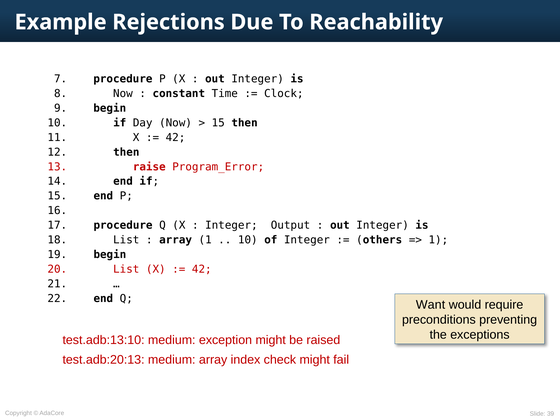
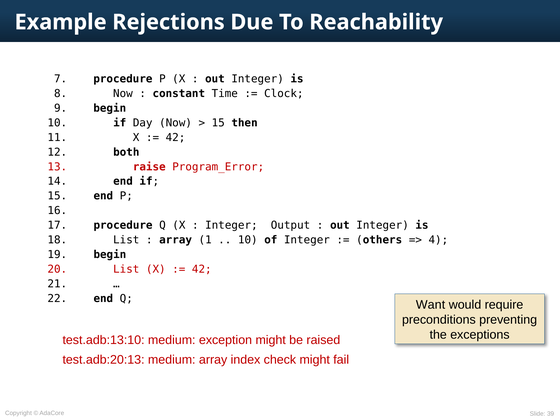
12 then: then -> both (126, 152)
1: 1 -> 4 (438, 240)
